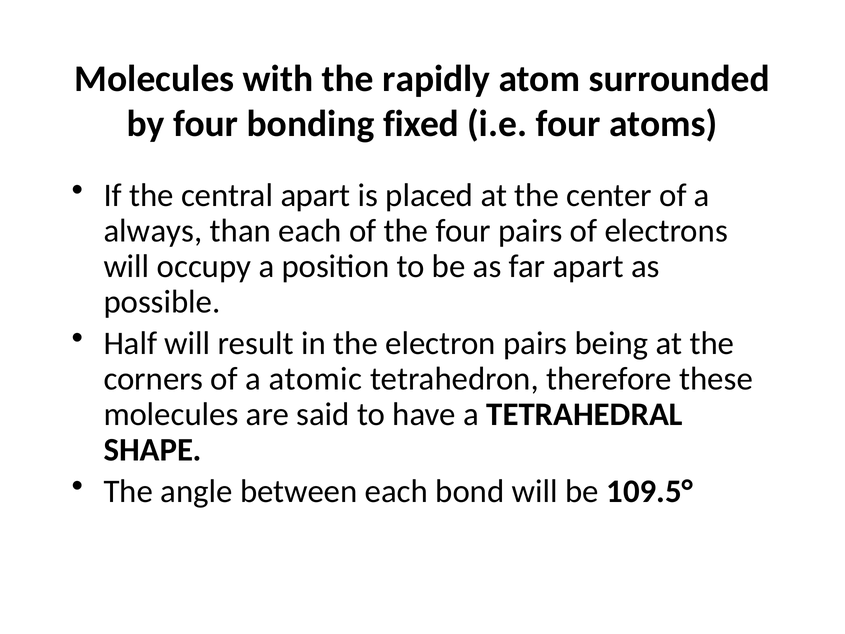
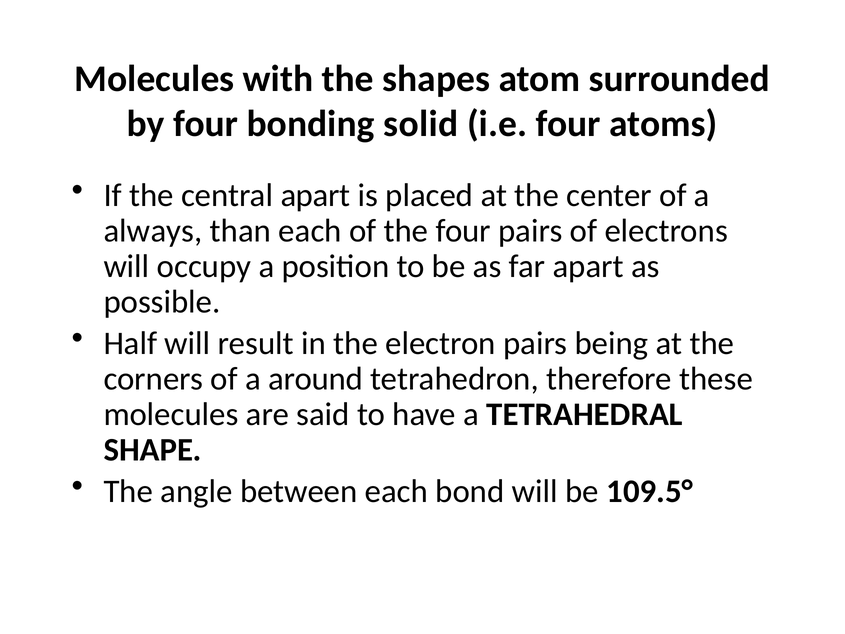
rapidly: rapidly -> shapes (436, 79)
fixed: fixed -> solid (421, 124)
atomic: atomic -> around (316, 379)
